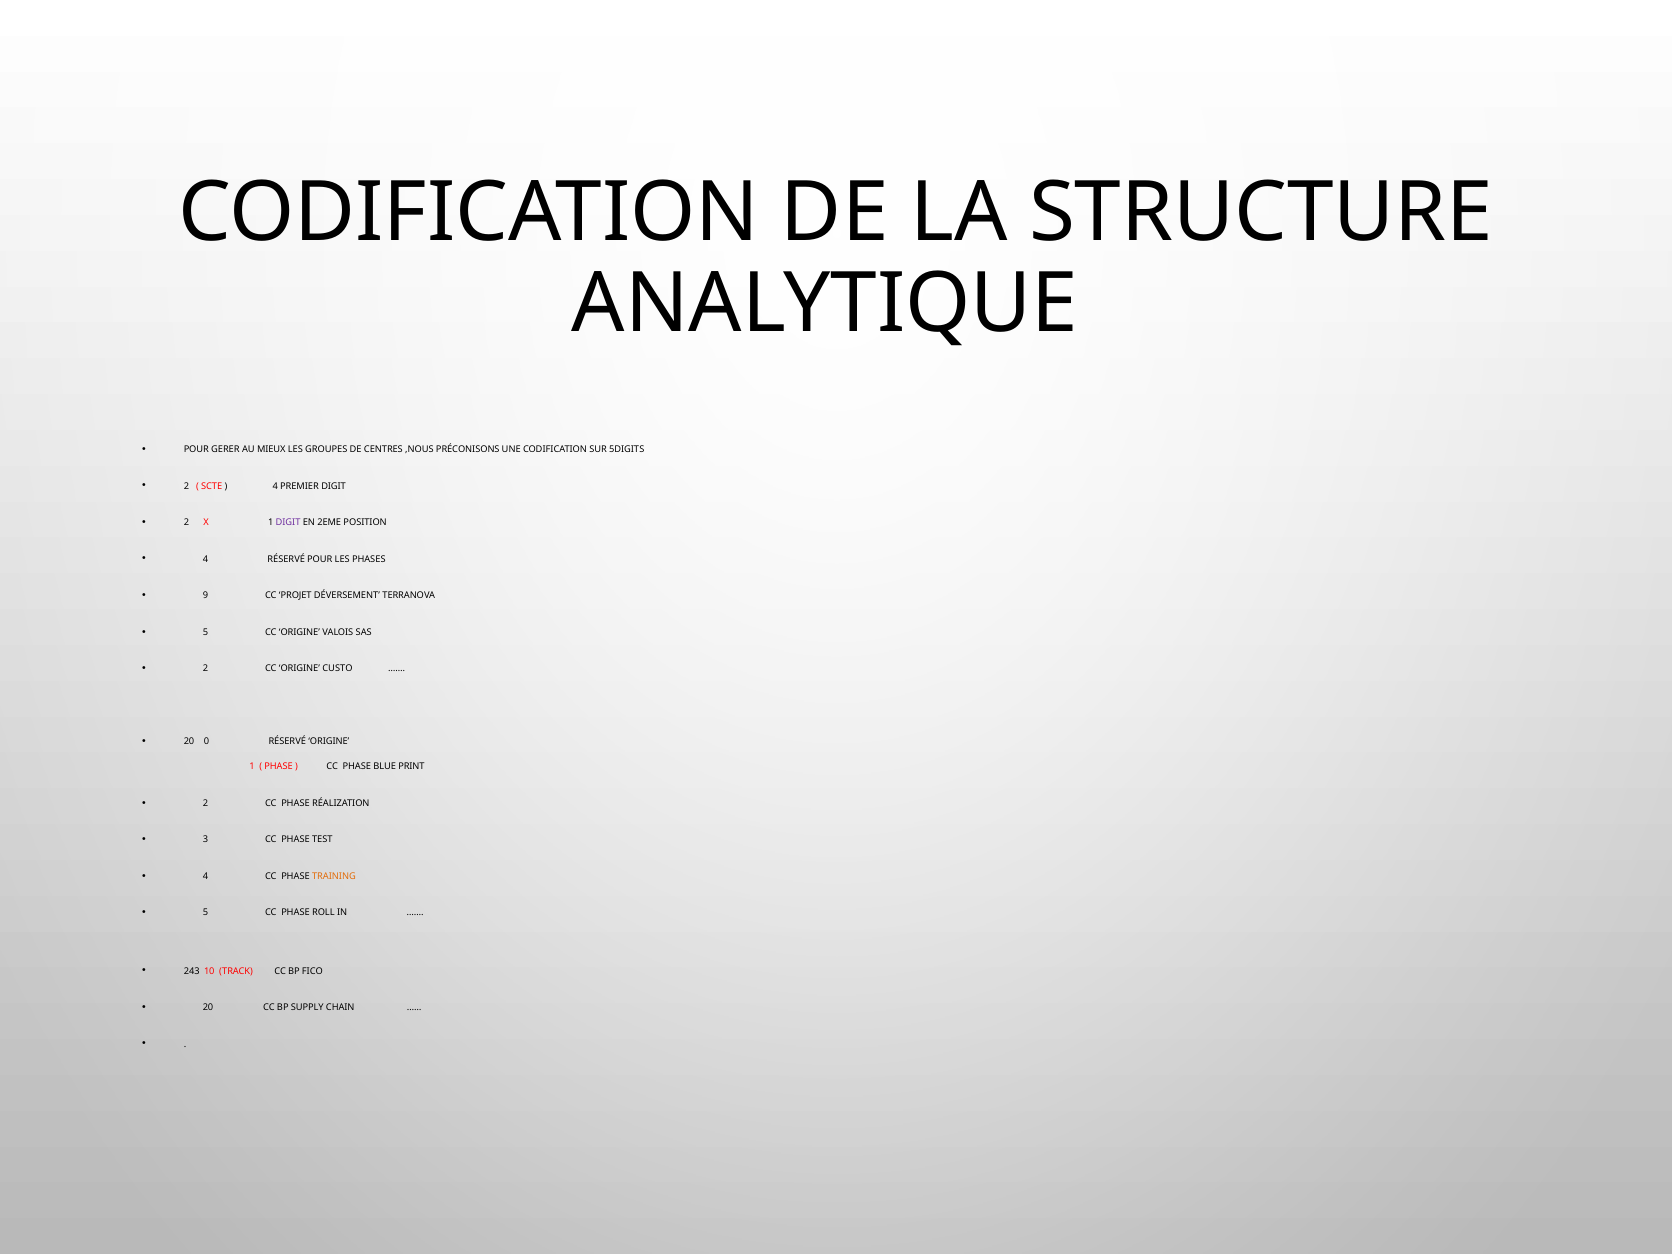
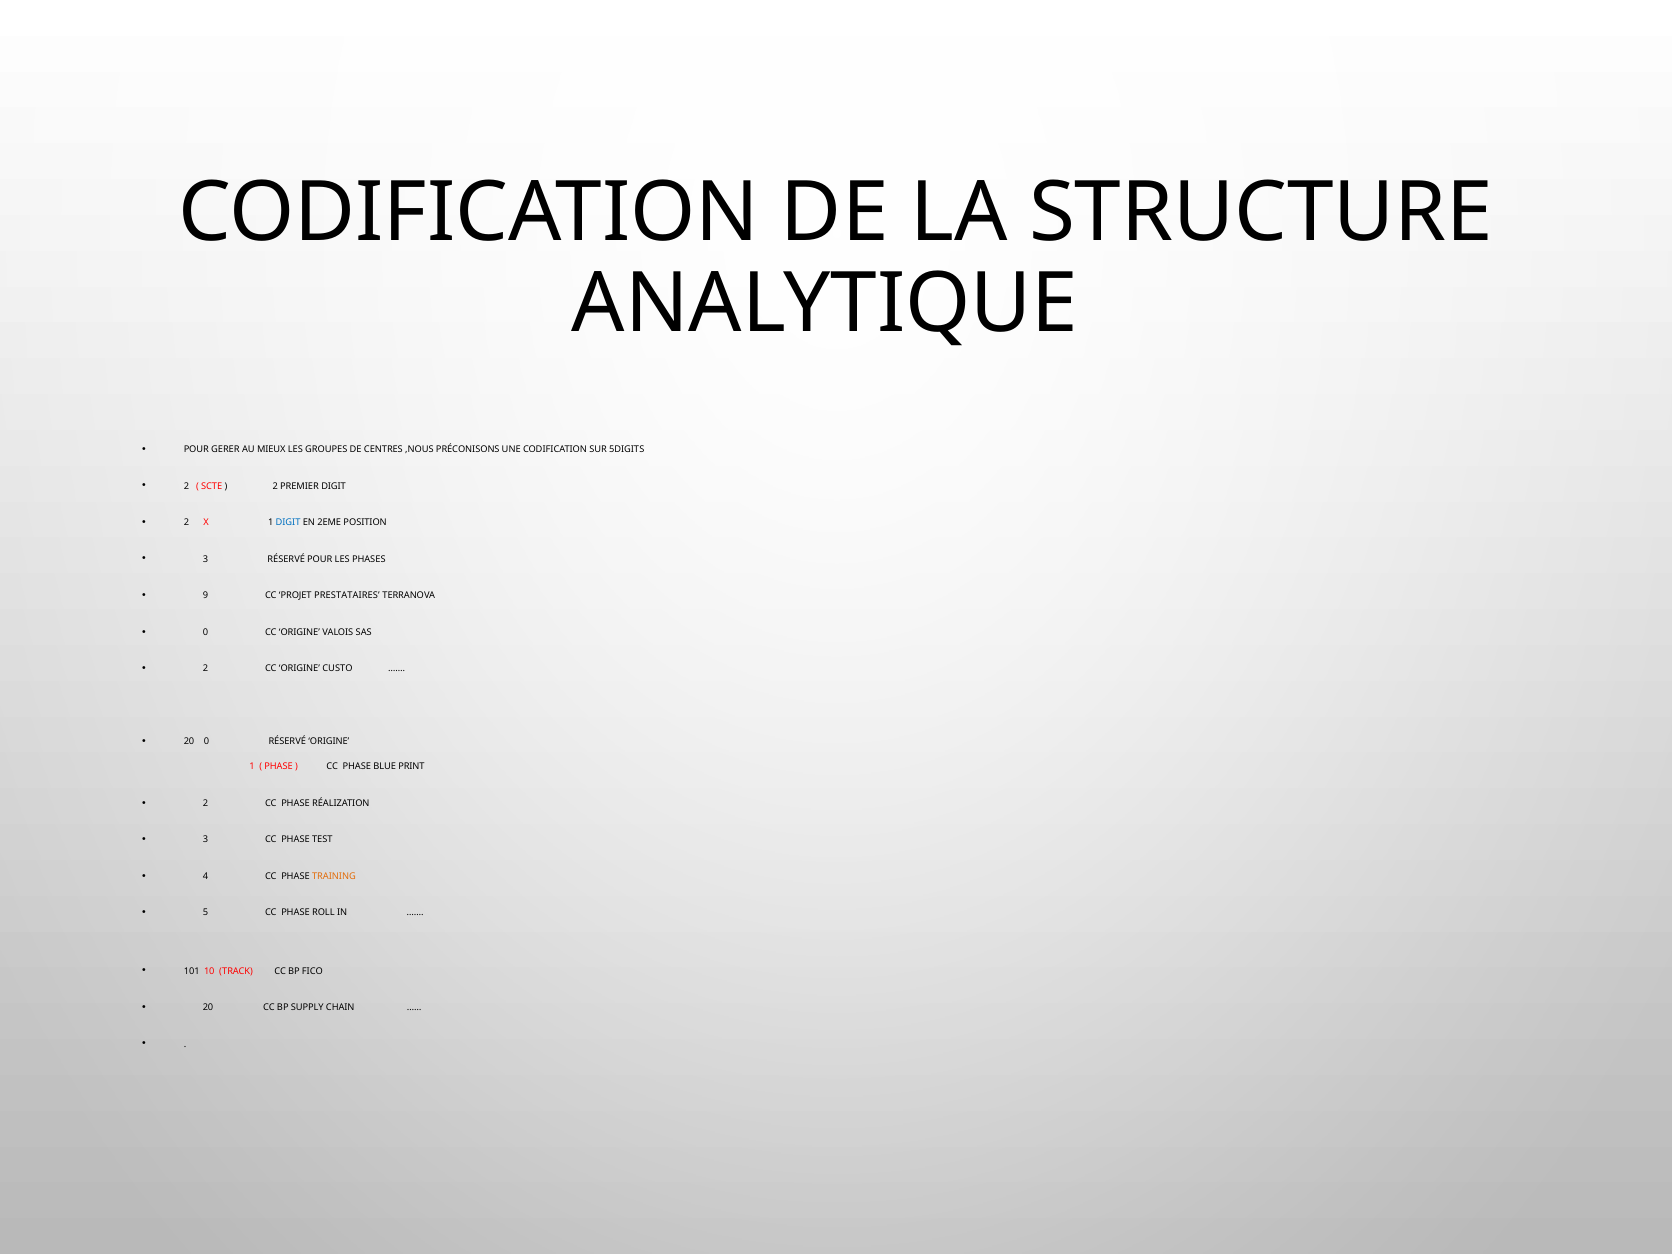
4: 4 -> 2 (275, 486)
DIGIT colour: purple -> blue (288, 523)
4: 4 -> 3 (205, 559)
DÉVERSEMENT: DÉVERSEMENT -> PRESTATAIRES (347, 596)
5: 5 -> 0 (205, 632)
243: 243 -> 101 (192, 971)
